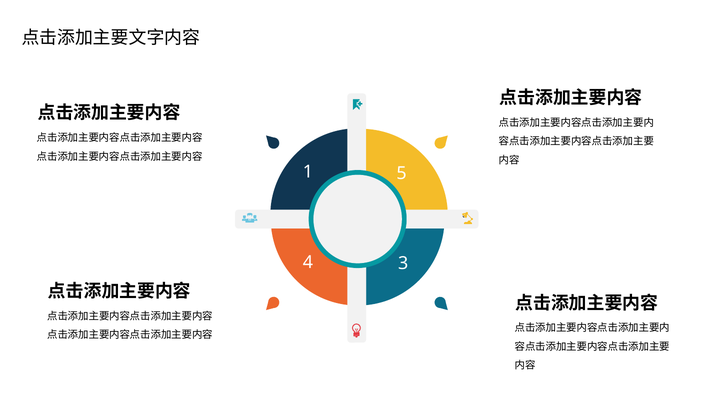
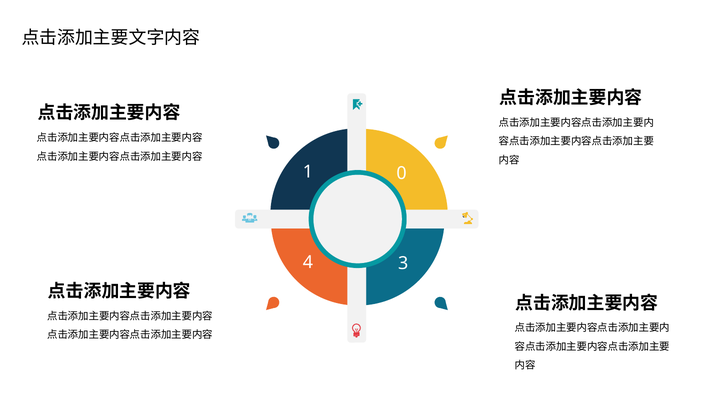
5: 5 -> 0 (402, 173)
